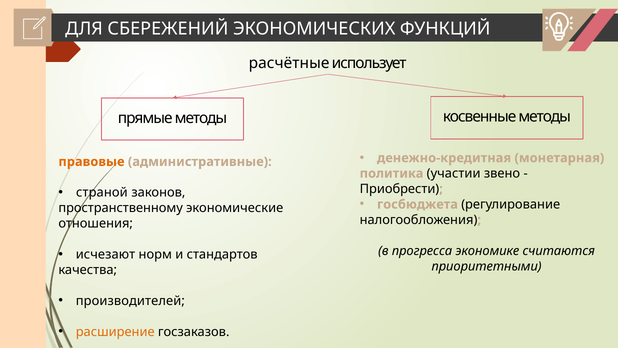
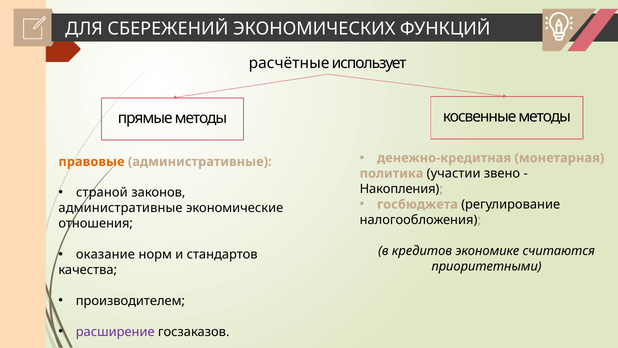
Приобрести: Приобрести -> Накопления (399, 189)
пространственному: пространственному -> административные (121, 208)
прогресса: прогресса -> кредитов (422, 251)
исчезают: исчезают -> оказание (105, 254)
производителей: производителей -> производителем (130, 301)
расширение colour: orange -> purple (115, 332)
